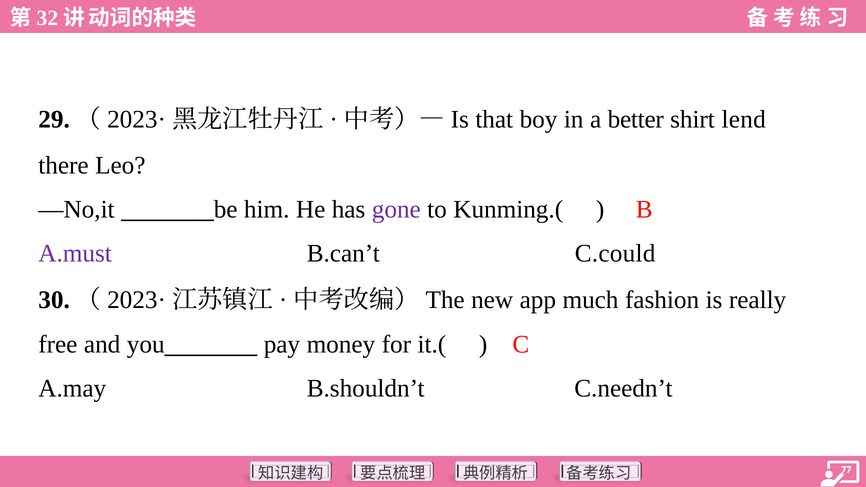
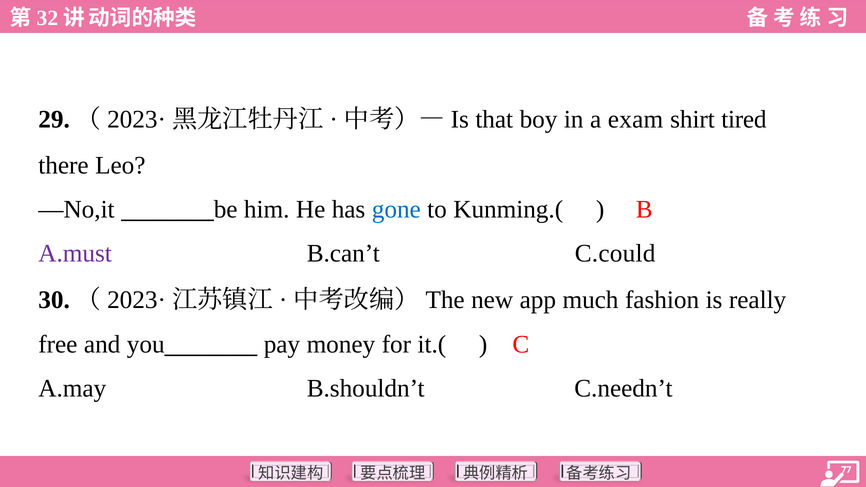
better: better -> exam (636, 119)
lend: lend -> tired (744, 119)
gone colour: purple -> blue (396, 210)
